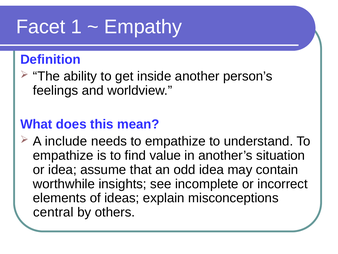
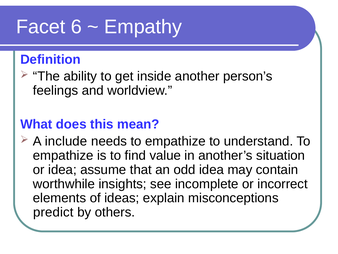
1: 1 -> 6 (76, 27)
central: central -> predict (53, 212)
